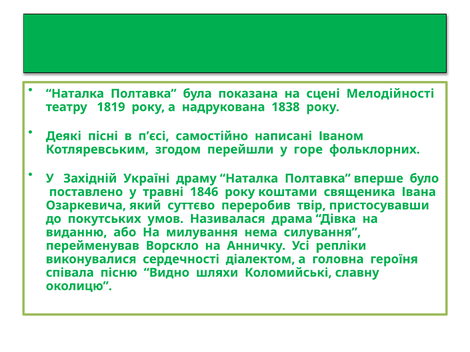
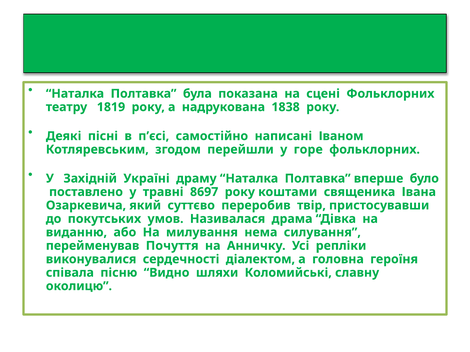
сцені Мелодійності: Мелодійності -> Фольклорних (390, 94)
1846: 1846 -> 8697 (204, 192)
Ворскло: Ворскло -> Почуття (172, 246)
